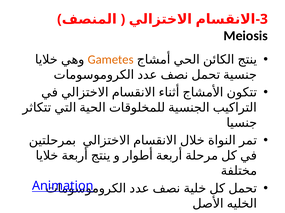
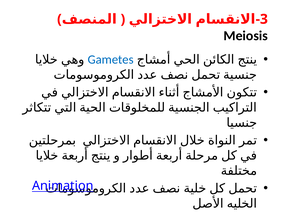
Gametes colour: orange -> blue (111, 60)
